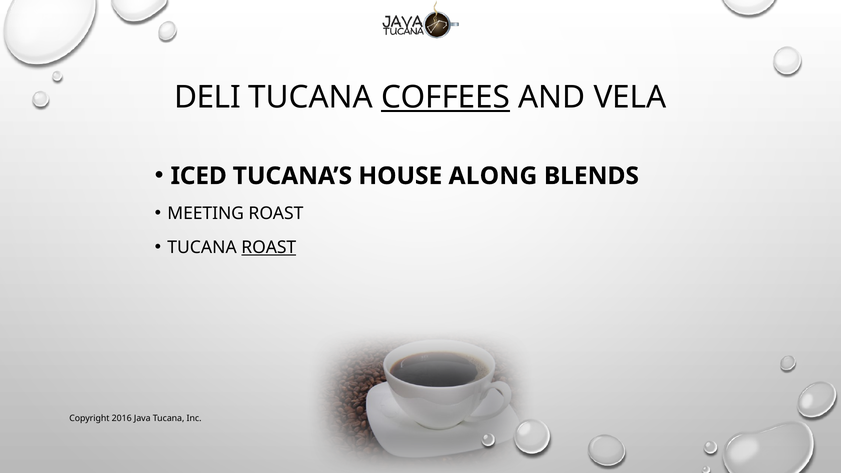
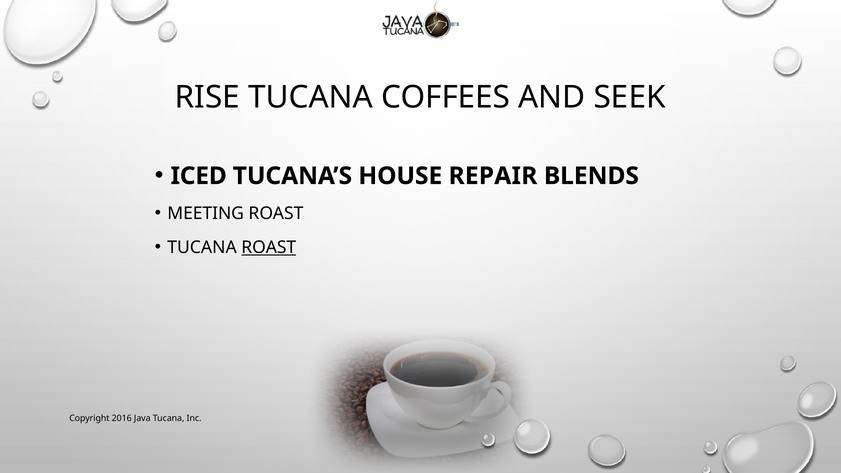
DELI: DELI -> RISE (207, 97)
COFFEES underline: present -> none (446, 97)
VELA: VELA -> SEEK (630, 97)
ALONG: ALONG -> REPAIR (493, 176)
